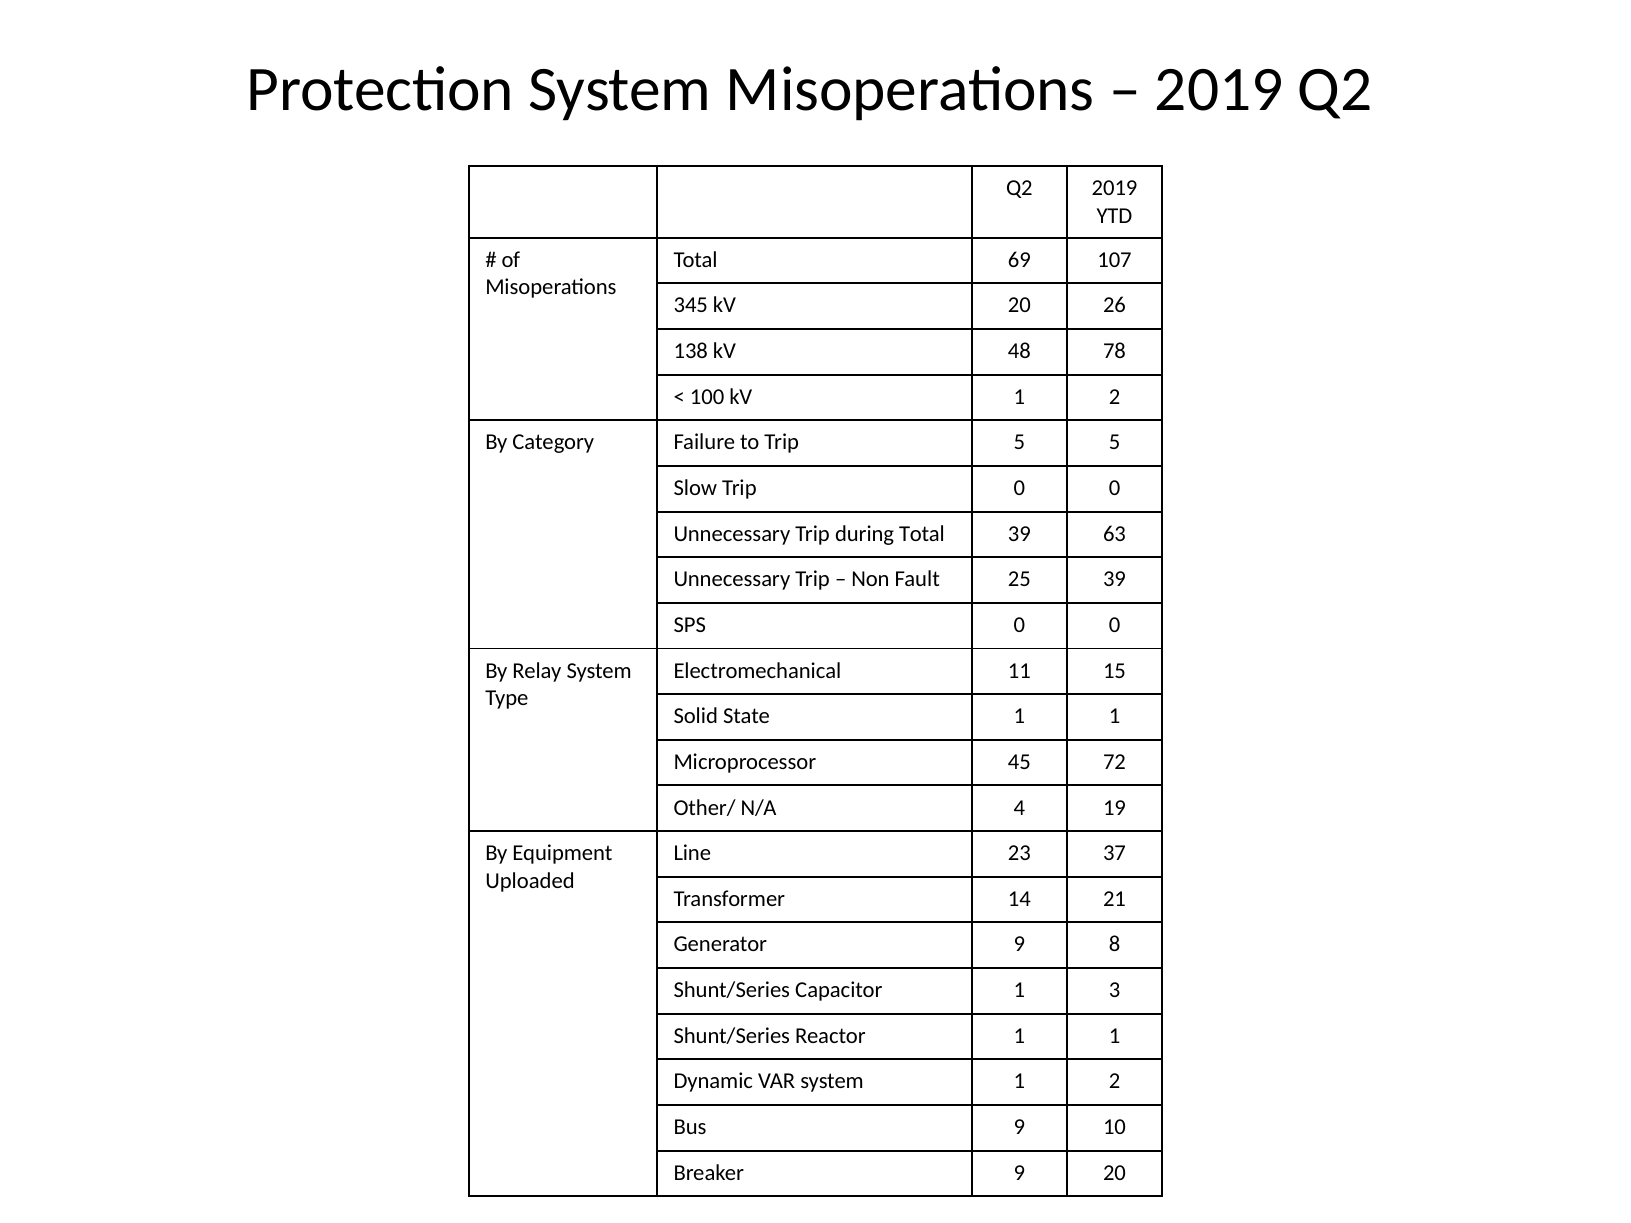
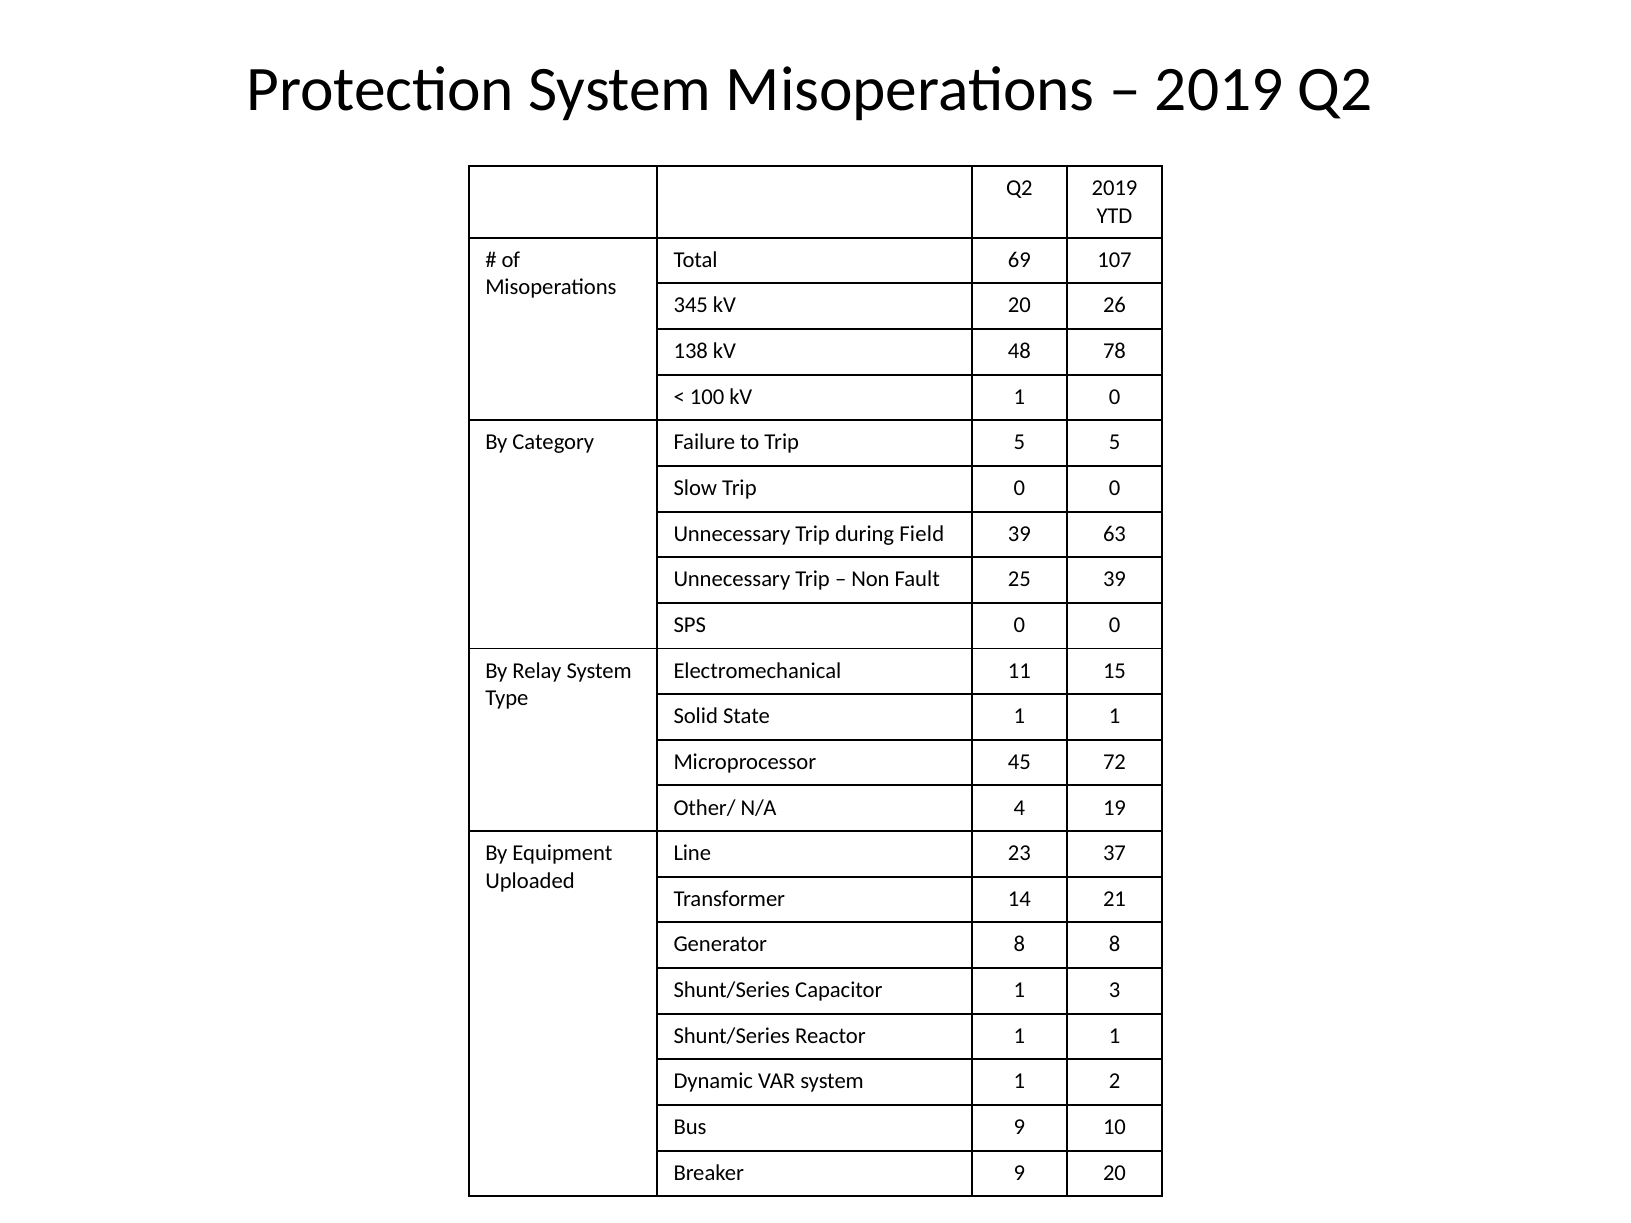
kV 1 2: 2 -> 0 (1114, 397)
during Total: Total -> Field (922, 534)
Generator 9: 9 -> 8 (1019, 945)
